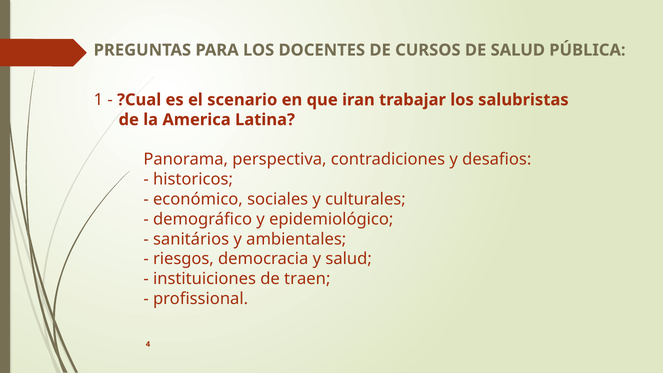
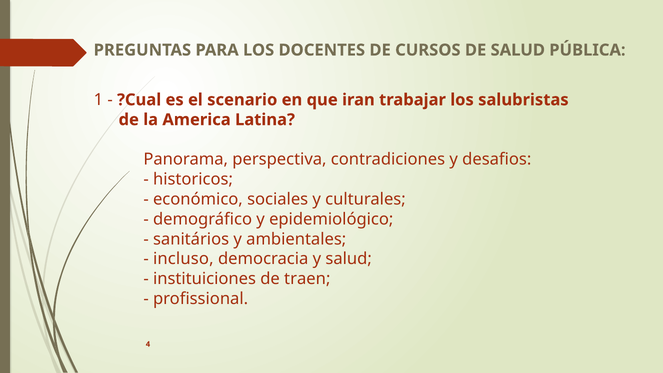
riesgos: riesgos -> incluso (183, 259)
